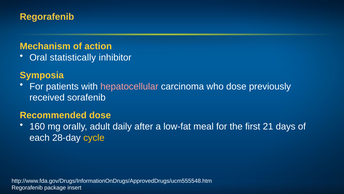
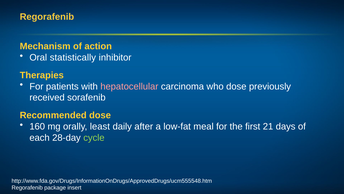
Symposia: Symposia -> Therapies (42, 75)
adult: adult -> least (100, 126)
cycle colour: yellow -> light green (94, 137)
